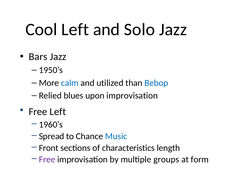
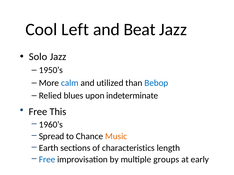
Solo: Solo -> Beat (140, 30)
Bars: Bars -> Solo (38, 57)
upon improvisation: improvisation -> indeterminate (132, 96)
Free Left: Left -> This (58, 112)
Music colour: blue -> orange (116, 137)
Front: Front -> Earth (49, 148)
Free colour: purple -> blue (47, 160)
form: form -> early (200, 160)
